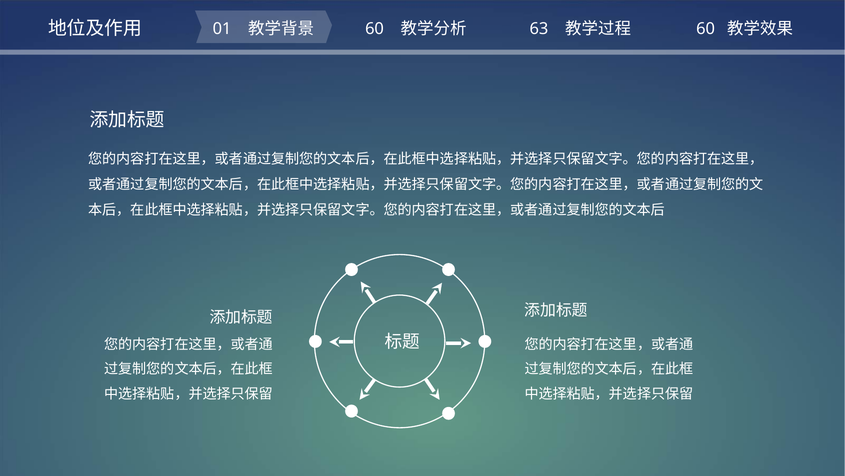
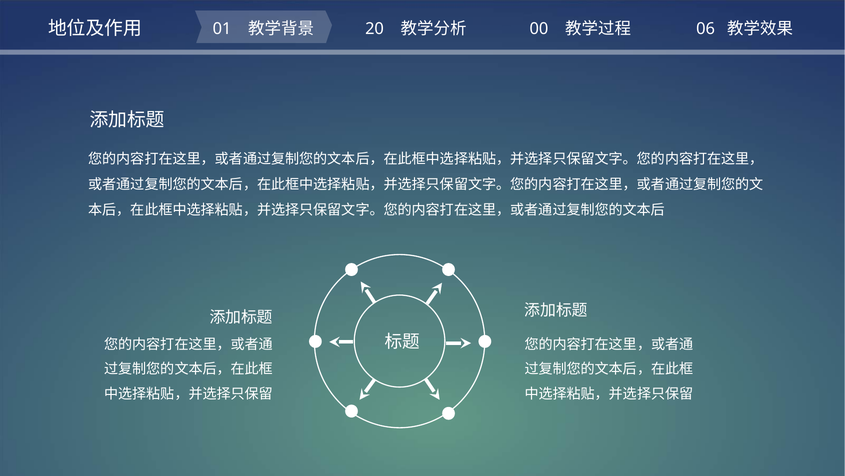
60: 60 -> 20 (375, 29)
63: 63 -> 00 (539, 29)
60: 60 -> 06 (706, 29)
